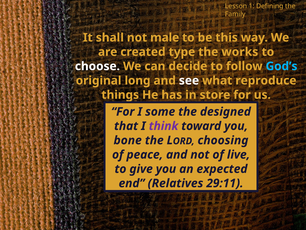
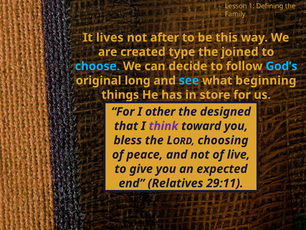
shall: shall -> lives (110, 38)
male: male -> after (165, 38)
works: works -> joined (240, 52)
choose colour: white -> light blue (97, 66)
see colour: white -> light blue (189, 80)
reproduce: reproduce -> beginning (266, 80)
some: some -> other (160, 111)
bone: bone -> bless (128, 140)
